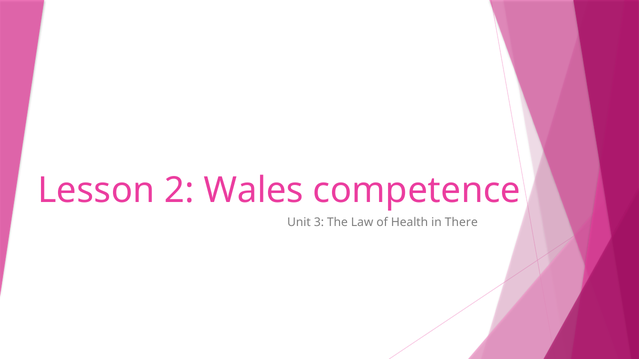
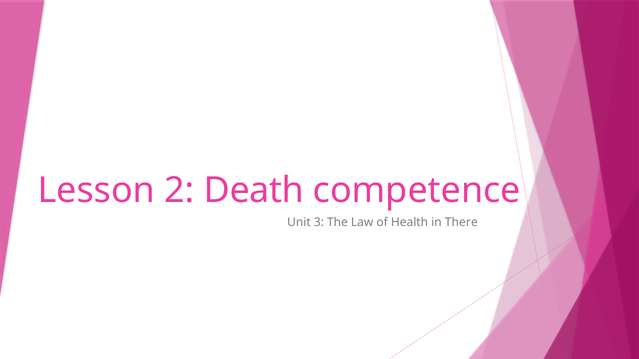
Wales: Wales -> Death (254, 191)
